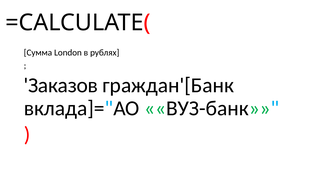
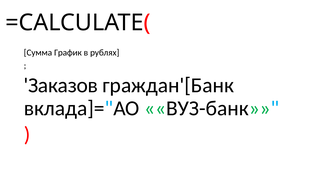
London: London -> График (68, 53)
